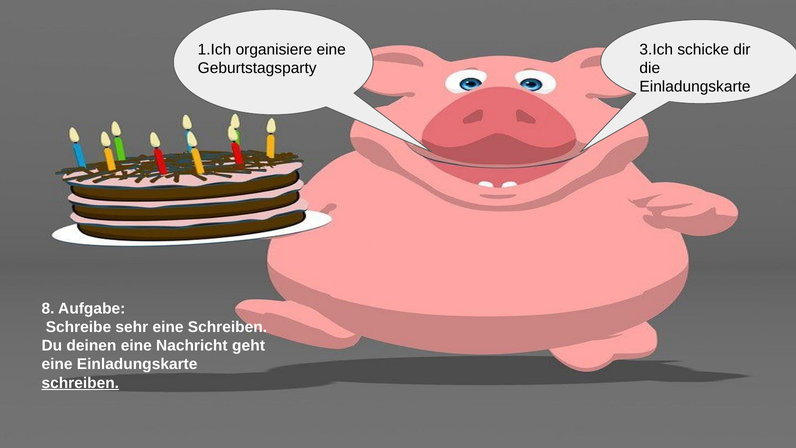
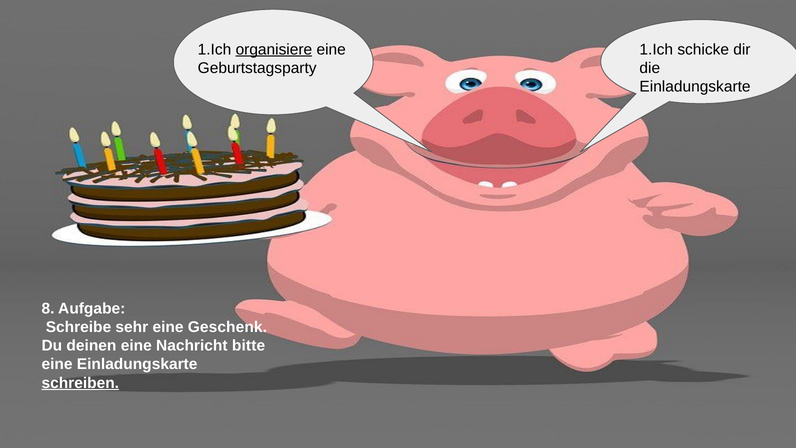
organisiere underline: none -> present (274, 49)
3.Ich: 3.Ich -> 1.Ich (656, 50)
eine Schreiben: Schreiben -> Geschenk (227, 327)
geht: geht -> bitte (249, 346)
